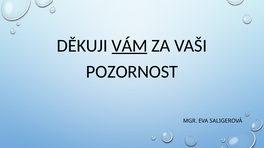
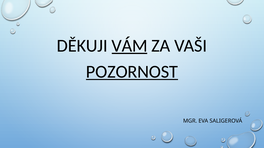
POZORNOST underline: none -> present (132, 72)
